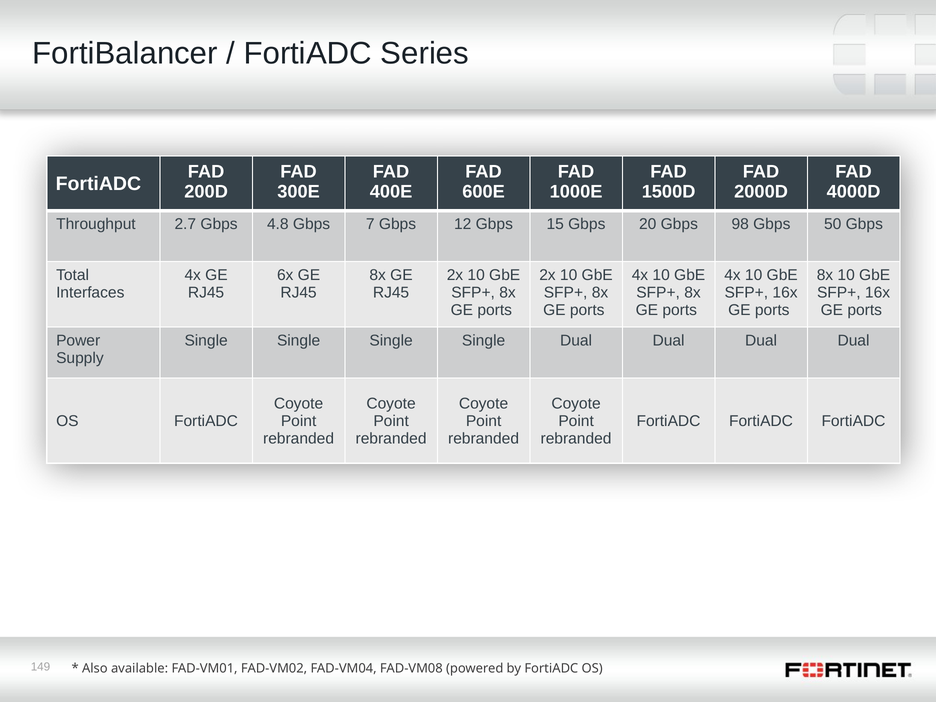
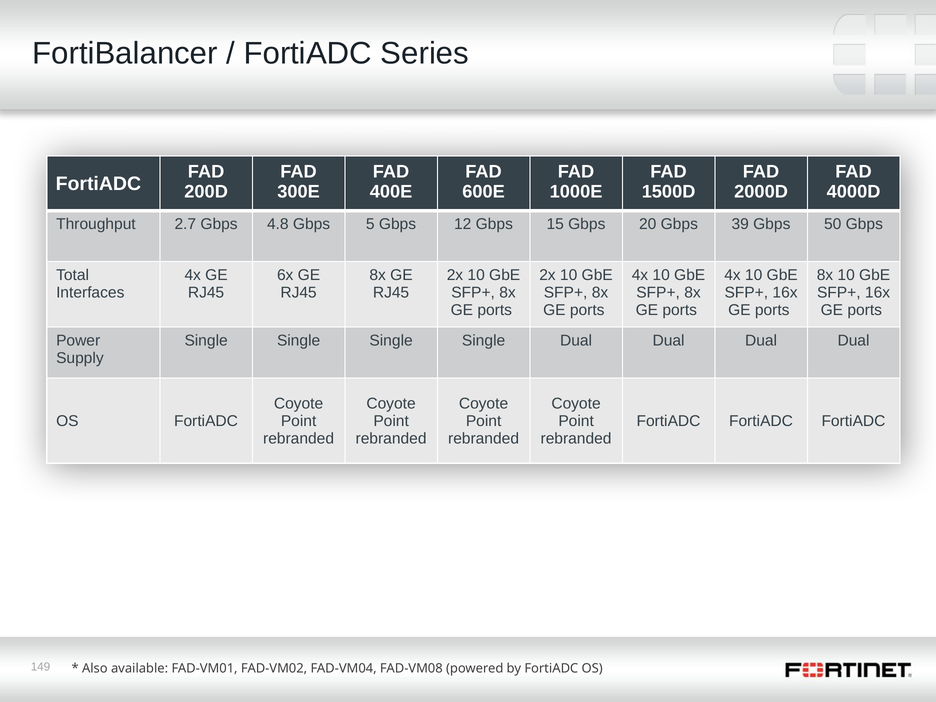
7: 7 -> 5 (370, 224)
98: 98 -> 39 (740, 224)
